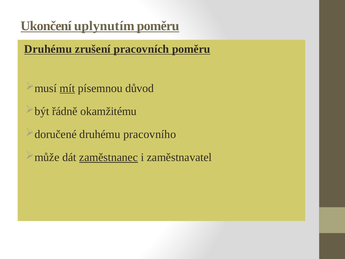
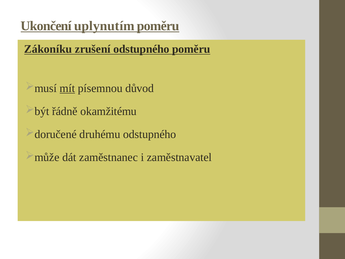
Druhému: Druhému -> Zákoníku (48, 49)
zrušení pracovních: pracovních -> odstupného (141, 49)
druhému pracovního: pracovního -> odstupného (150, 134)
zaměstnanec underline: present -> none (109, 157)
